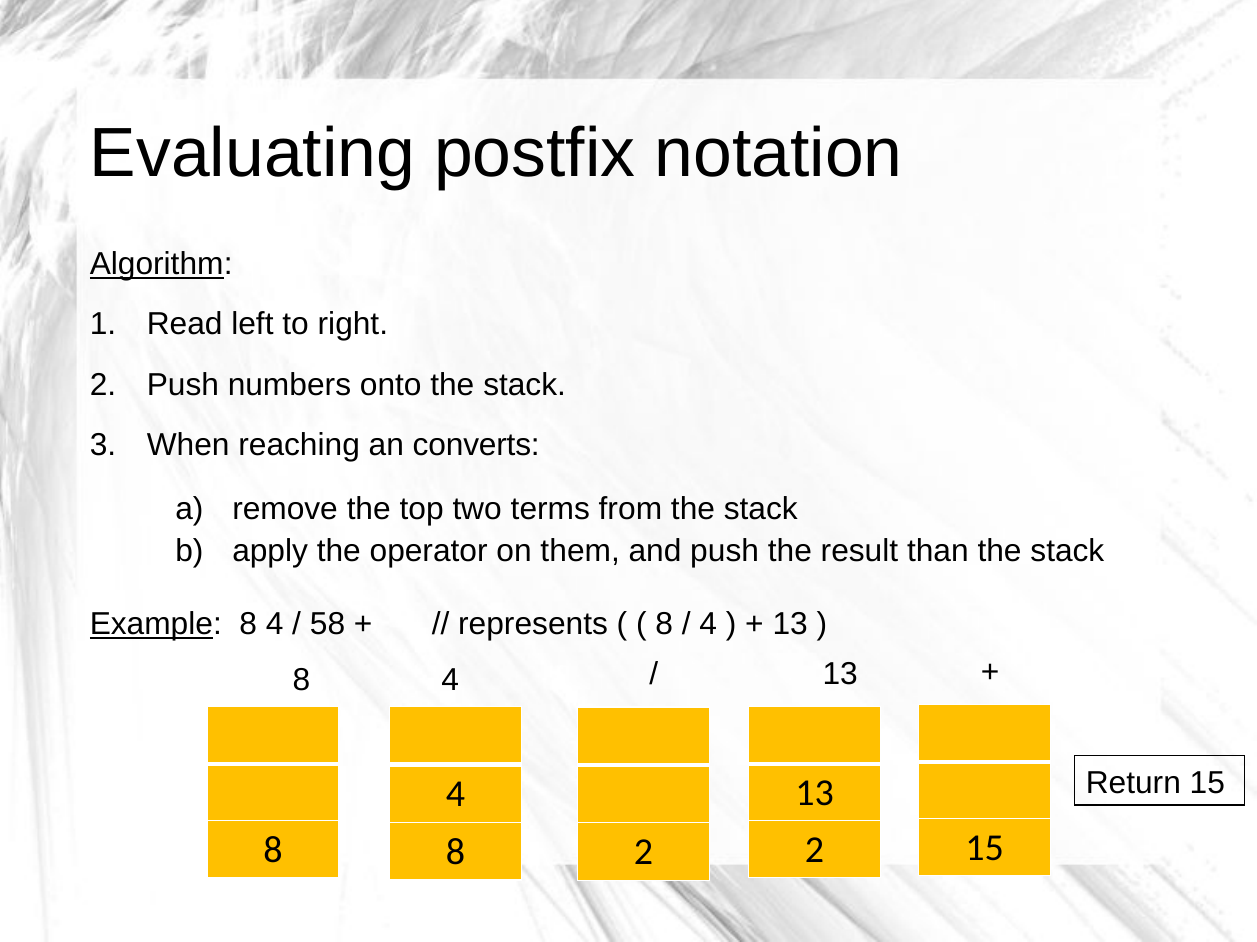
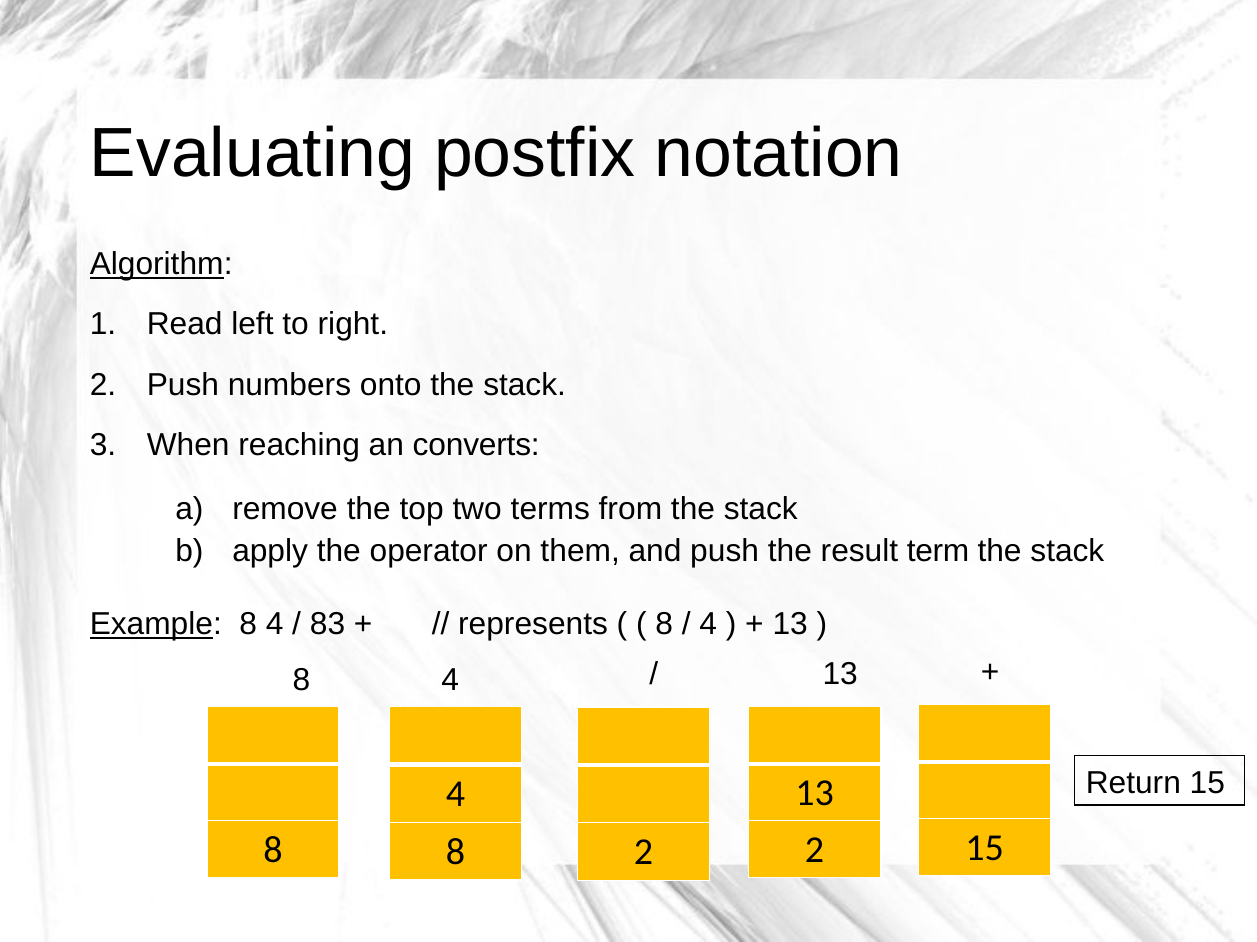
than: than -> term (938, 552)
58: 58 -> 83 (328, 624)
